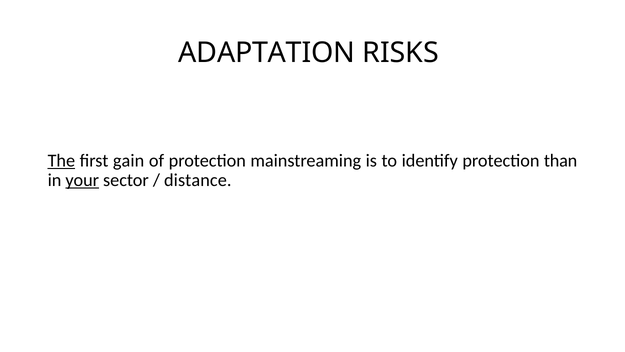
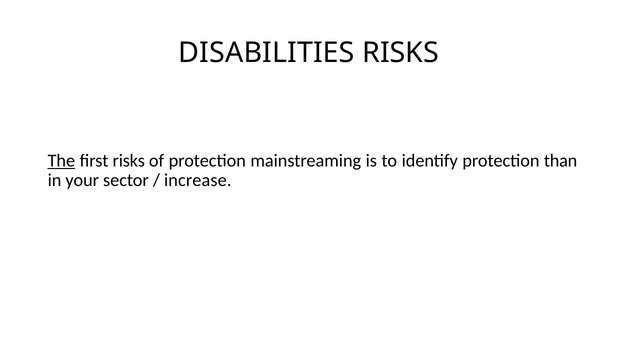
ADAPTATION: ADAPTATION -> DISABILITIES (267, 53)
first gain: gain -> risks (129, 160)
your underline: present -> none (82, 180)
distance: distance -> increase (198, 180)
